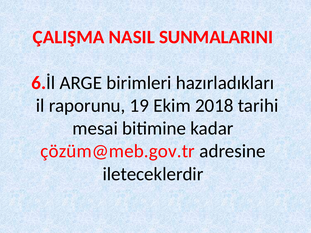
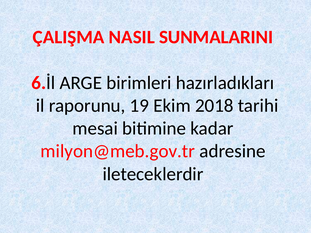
çözüm@meb.gov.tr: çözüm@meb.gov.tr -> milyon@meb.gov.tr (118, 151)
